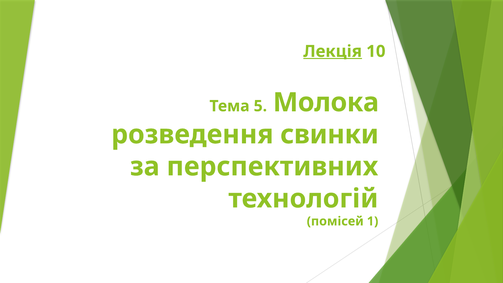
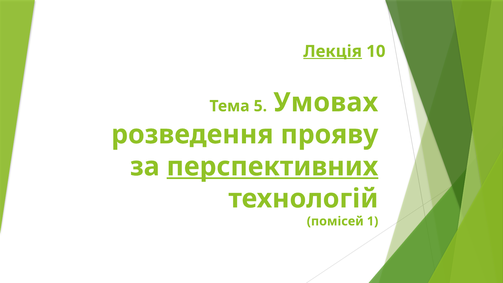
Молока: Молока -> Умовах (326, 102)
свинки: свинки -> прояву (329, 134)
перспективних underline: none -> present (272, 167)
